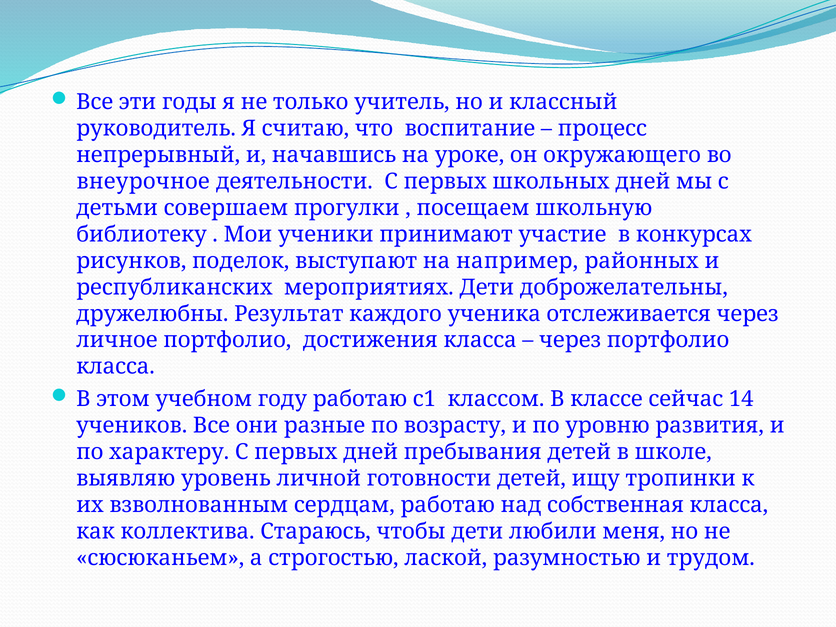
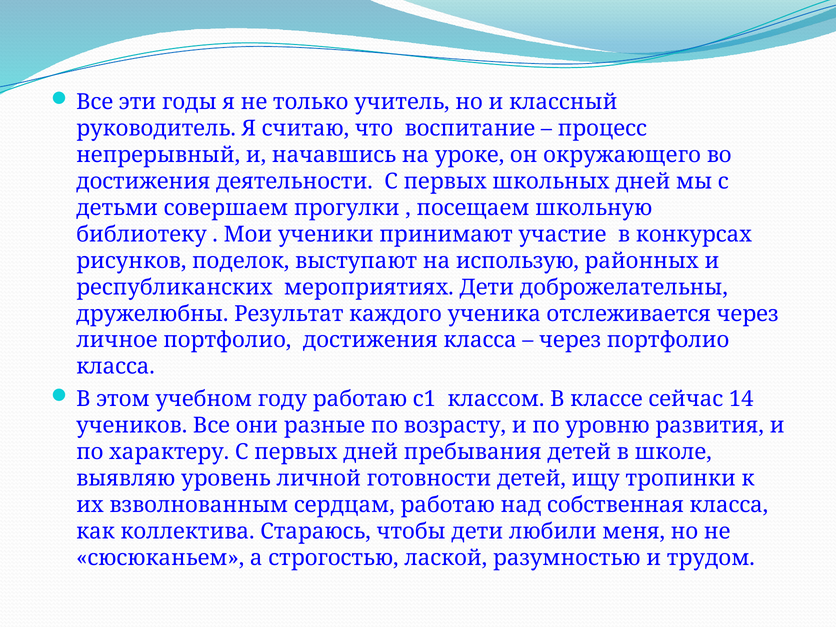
внеурочное: внеурочное -> достижения (143, 181)
например: например -> использую (517, 261)
